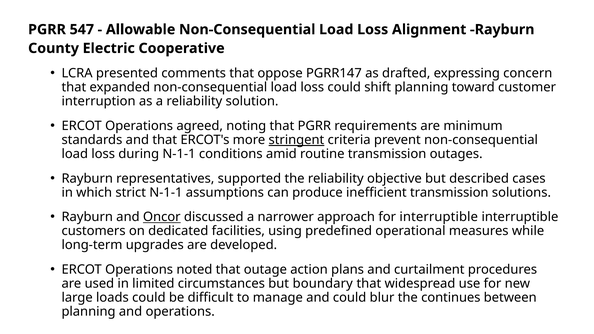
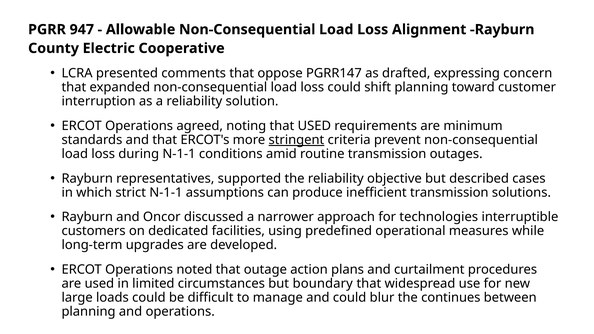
547: 547 -> 947 (82, 30)
that PGRR: PGRR -> USED (314, 126)
Oncor underline: present -> none (162, 217)
for interruptible: interruptible -> technologies (439, 217)
